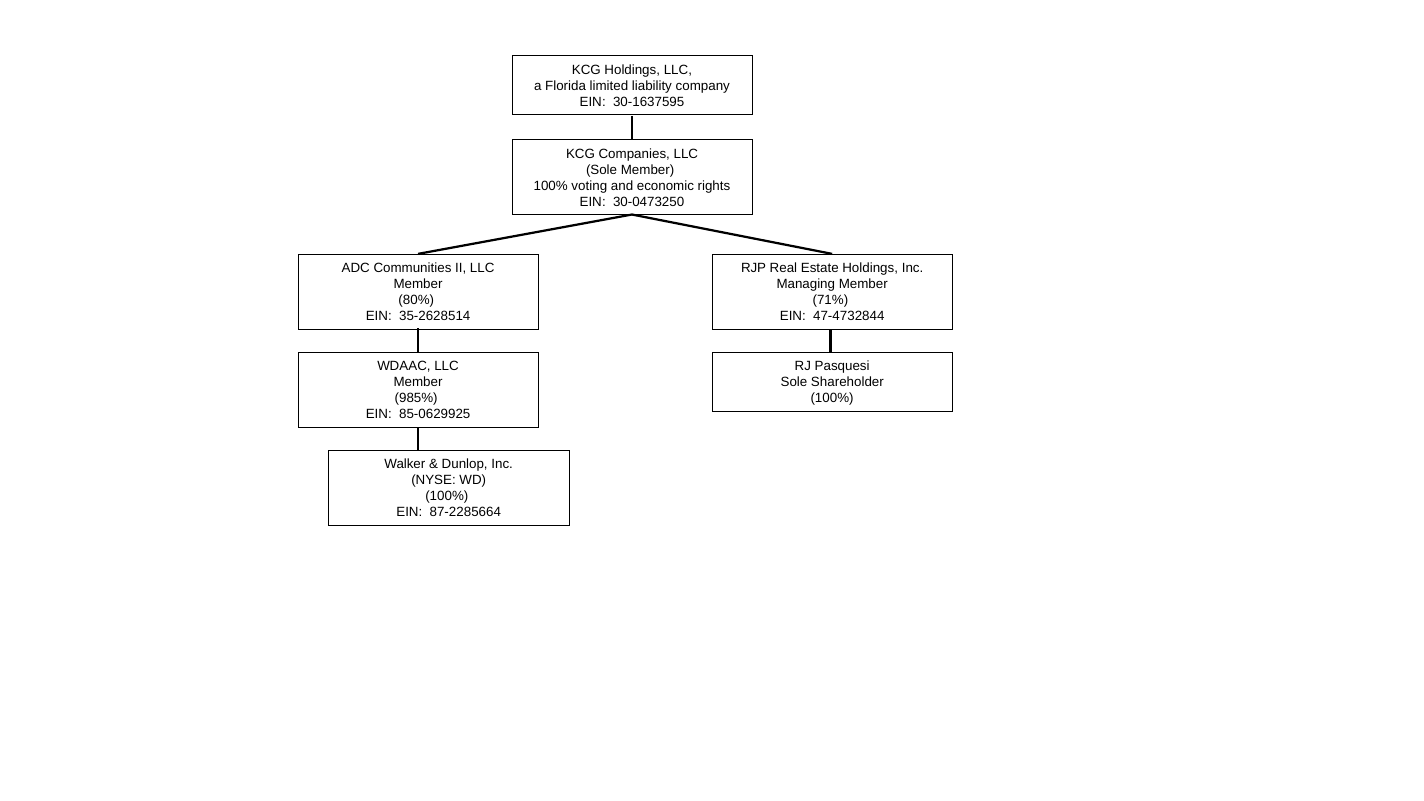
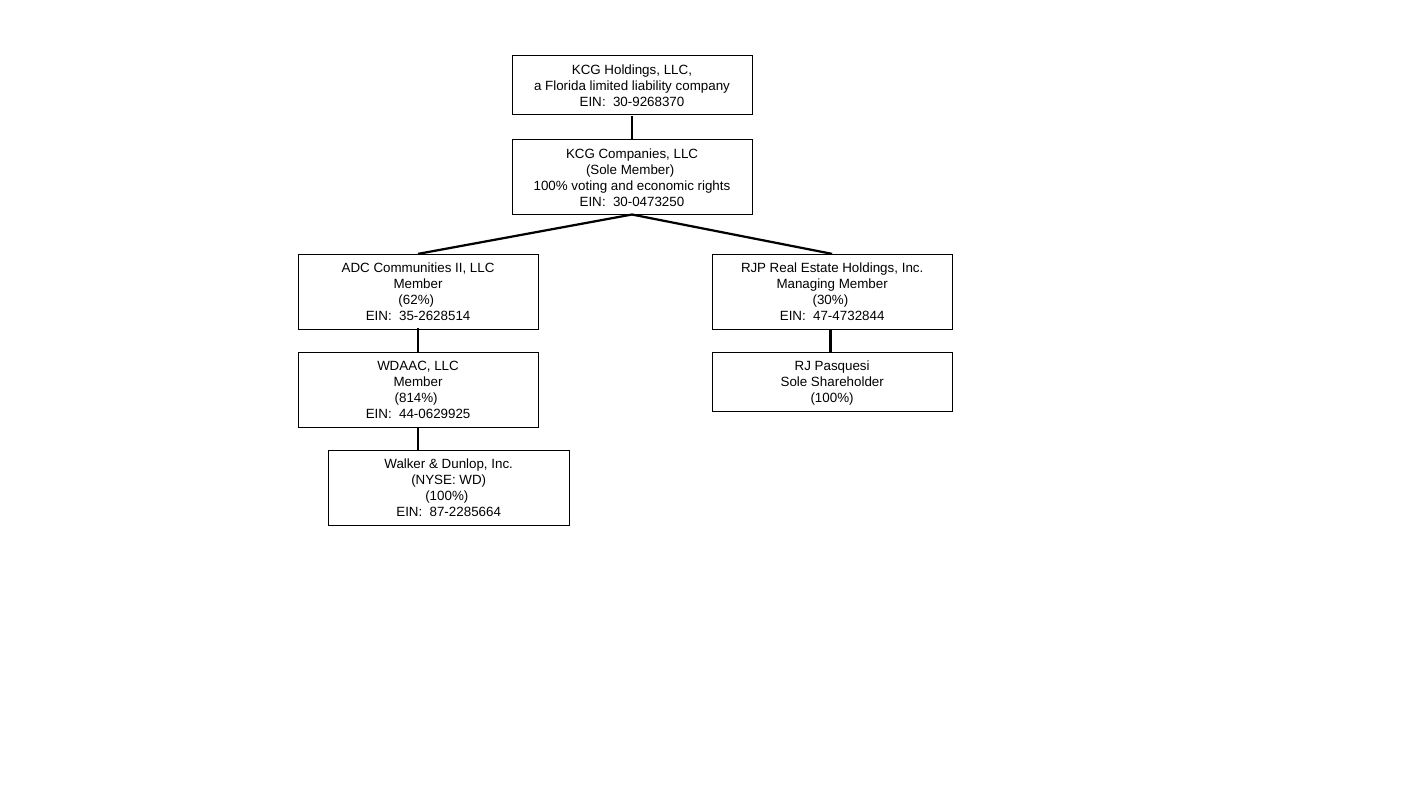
30-1637595: 30-1637595 -> 30-9268370 (649, 102)
80%: 80% -> 62% (416, 300)
71%: 71% -> 30% (830, 300)
985%: 985% -> 814% (416, 398)
85-0629925: 85-0629925 -> 44-0629925 (435, 414)
